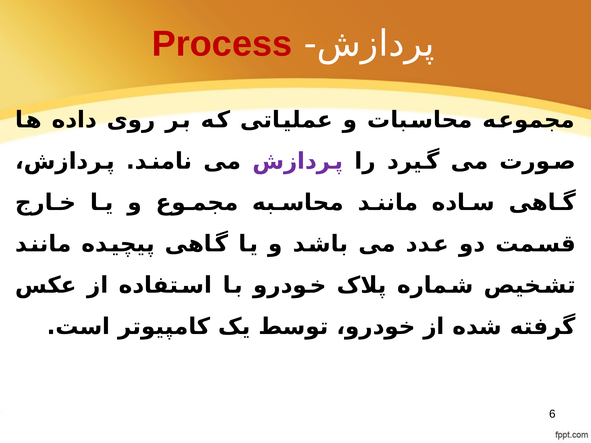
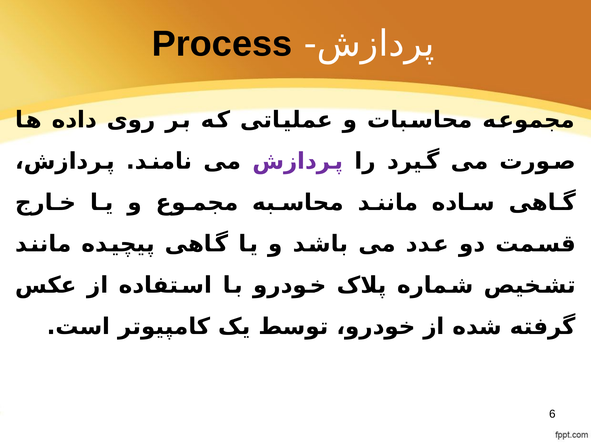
Process colour: red -> black (222, 44)
